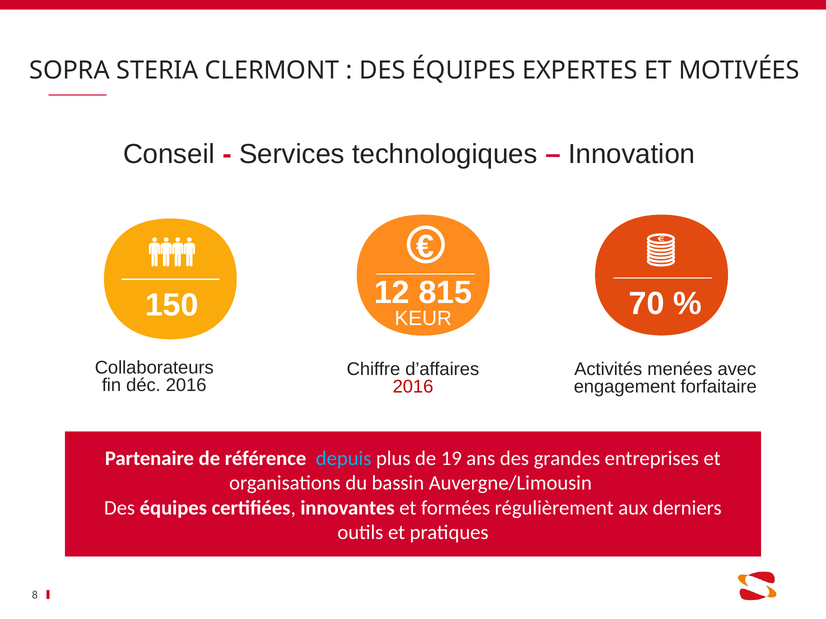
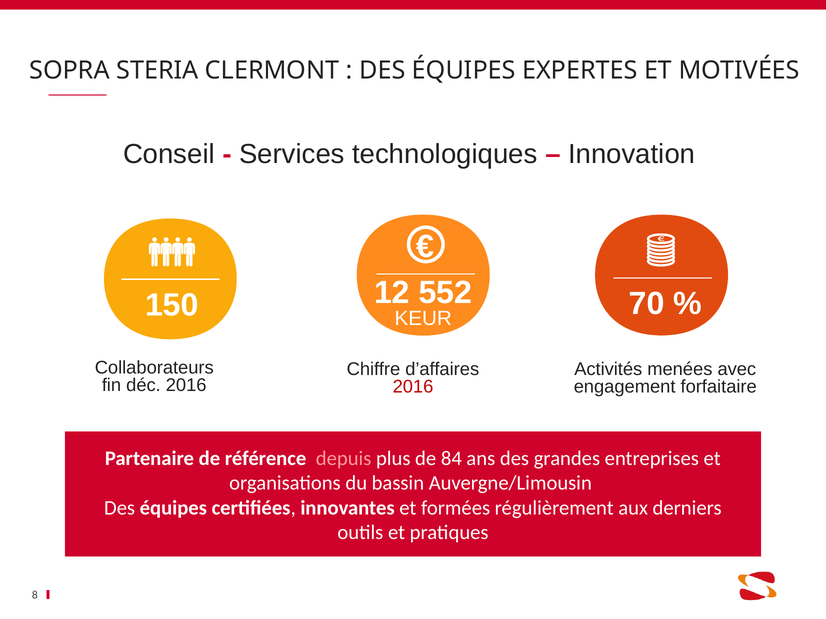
815: 815 -> 552 (445, 293)
depuis colour: light blue -> pink (344, 459)
19: 19 -> 84 (451, 459)
